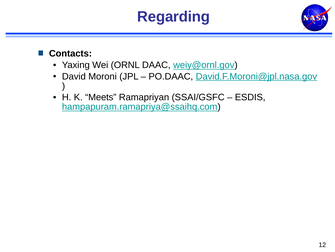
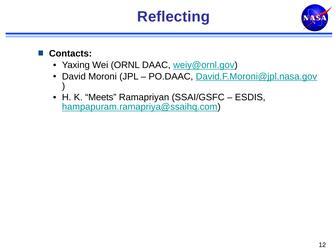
Regarding: Regarding -> Reflecting (174, 17)
